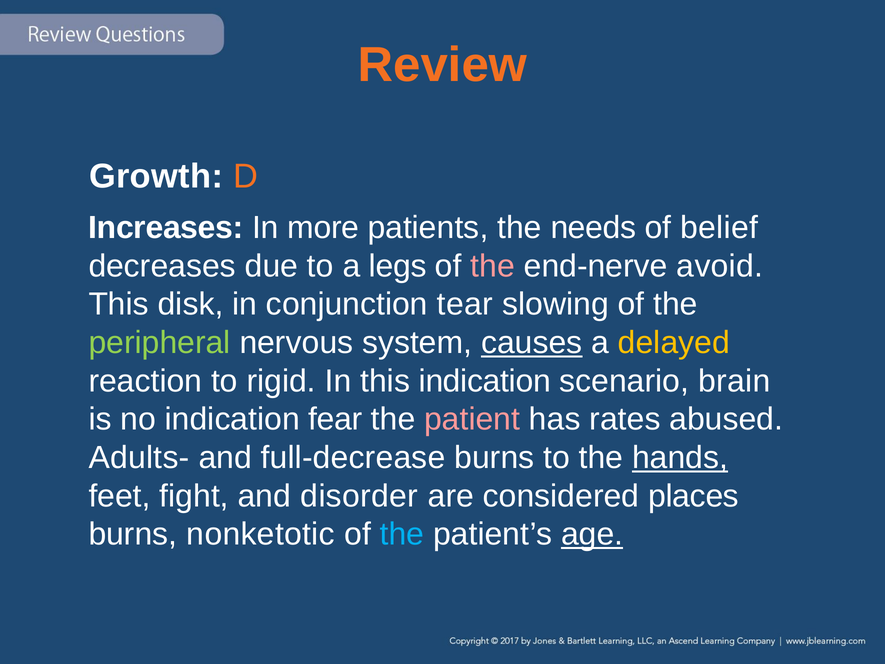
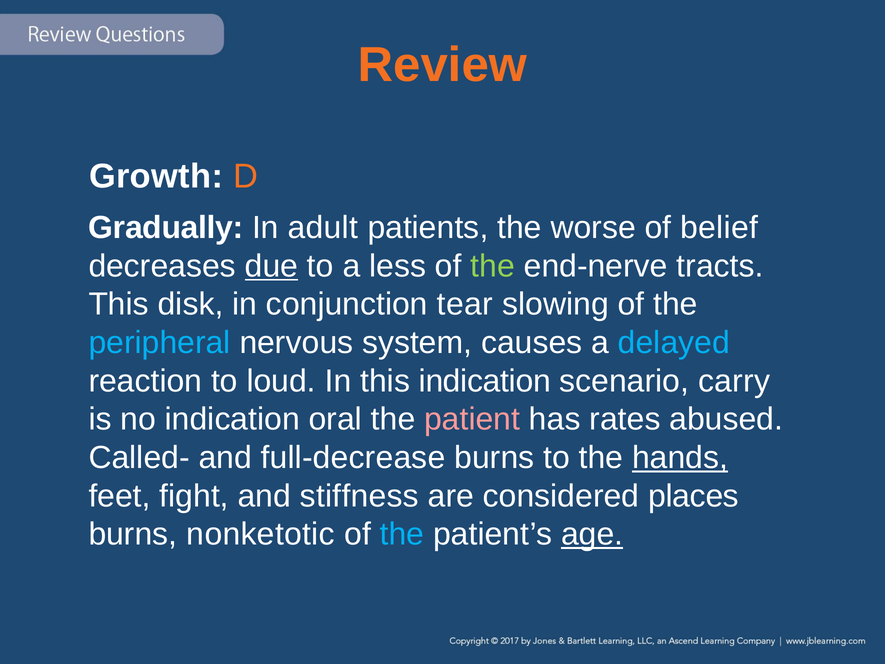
Increases: Increases -> Gradually (166, 228)
more: more -> adult (323, 228)
needs: needs -> worse (593, 228)
due underline: none -> present (271, 266)
legs: legs -> less (398, 266)
the colour: pink -> light green (493, 266)
avoid: avoid -> tracts (720, 266)
peripheral colour: light green -> light blue (160, 343)
causes underline: present -> none (532, 343)
delayed colour: yellow -> light blue (674, 343)
rigid: rigid -> loud (281, 381)
brain: brain -> carry (734, 381)
fear: fear -> oral (335, 419)
Adults-: Adults- -> Called- (139, 458)
disorder: disorder -> stiffness (359, 496)
